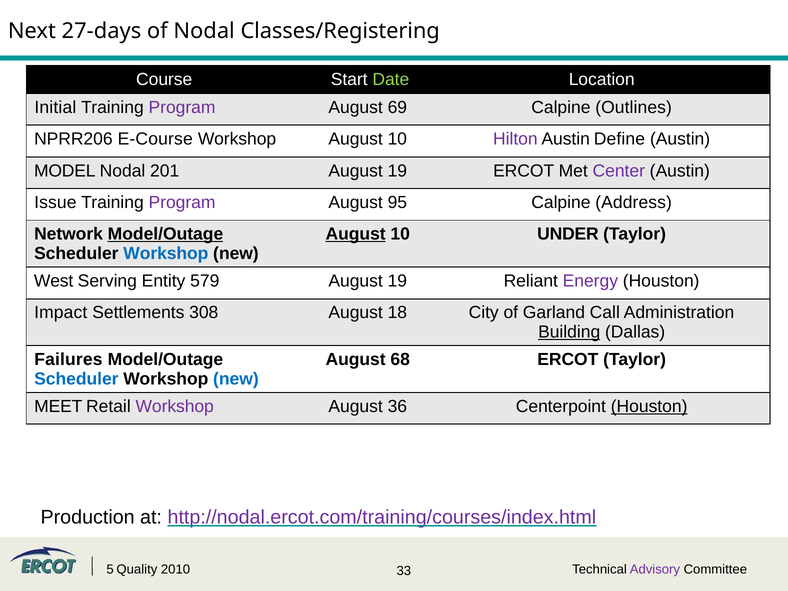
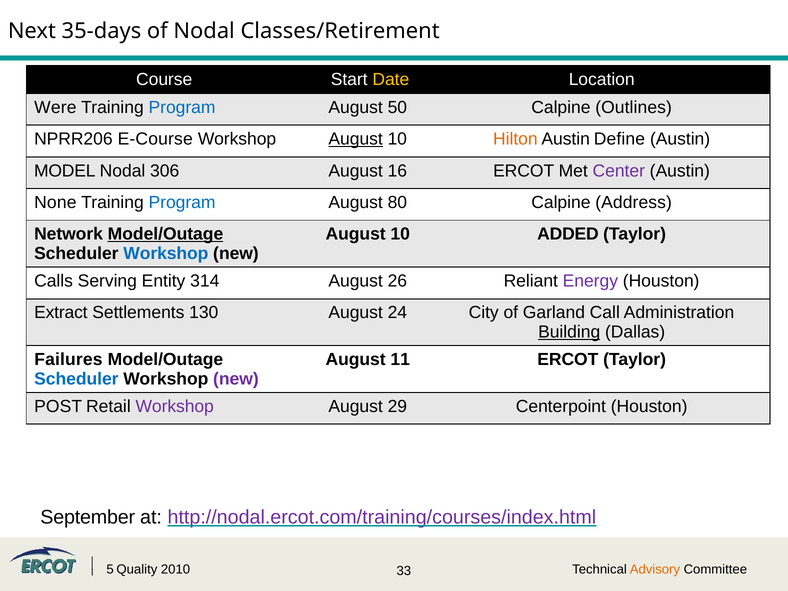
27-days: 27-days -> 35-days (101, 31)
Classes/Registering: Classes/Registering -> Classes/Retirement (340, 31)
Date colour: light green -> yellow (391, 80)
Initial: Initial -> Were (55, 107)
Program colour: purple -> blue (182, 107)
69: 69 -> 50 (397, 107)
August underline: none -> present (356, 139)
Hilton colour: purple -> orange (515, 139)
201: 201 -> 306 (165, 171)
19: 19 -> 16 (397, 171)
Issue: Issue -> None (55, 202)
Program colour: purple -> blue (182, 202)
95: 95 -> 80 (397, 202)
August underline: present -> none (356, 234)
UNDER: UNDER -> ADDED (568, 234)
West: West -> Calls (54, 281)
579: 579 -> 314 (205, 281)
19: 19 -> 26 (397, 281)
Impact: Impact -> Extract (61, 313)
308: 308 -> 130 (204, 313)
18: 18 -> 24 (397, 313)
68: 68 -> 11 (400, 360)
new colour: blue -> purple (236, 379)
MEET: MEET -> POST (58, 406)
36: 36 -> 29 (397, 406)
Houston underline: present -> none (649, 406)
Production: Production -> September (88, 517)
Advisory colour: purple -> orange (655, 569)
